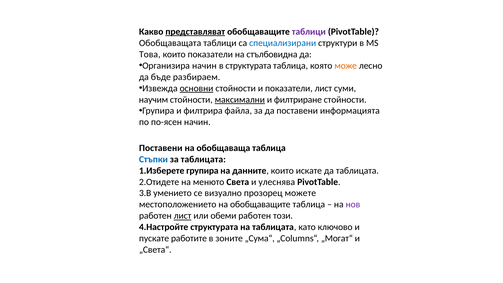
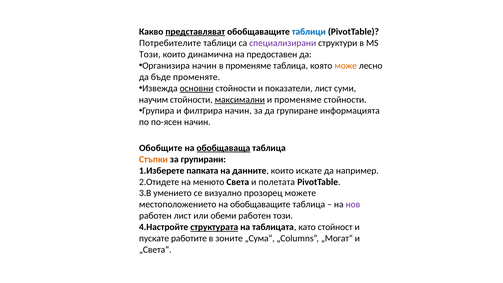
таблици colour: purple -> blue (309, 32)
Обобщаващата: Обобщаващата -> Потребителите (170, 43)
специализирани colour: blue -> purple (283, 43)
Това: Това -> Този (150, 54)
които показатели: показатели -> динамична (210, 54)
стълбовидна: стълбовидна -> предоставен (272, 54)
в структурата: структурата -> променяме (248, 66)
разбираем: разбираем -> променяте (197, 77)
и филтриране: филтриране -> променяме (298, 100)
филтрира файла: файла -> начин (238, 111)
да поставени: поставени -> групиране (297, 111)
Поставени: Поставени -> Обобщите (161, 148)
обобщаваща underline: none -> present (223, 148)
Стъпки colour: blue -> orange (153, 159)
за таблицата: таблицата -> групирани (203, 159)
групира: групира -> папката (202, 171)
да таблицата: таблицата -> например (357, 171)
улеснява: улеснява -> полетата (277, 182)
лист underline: present -> none (183, 216)
структурата underline: none -> present (214, 227)
ключово: ключово -> стойност (335, 227)
